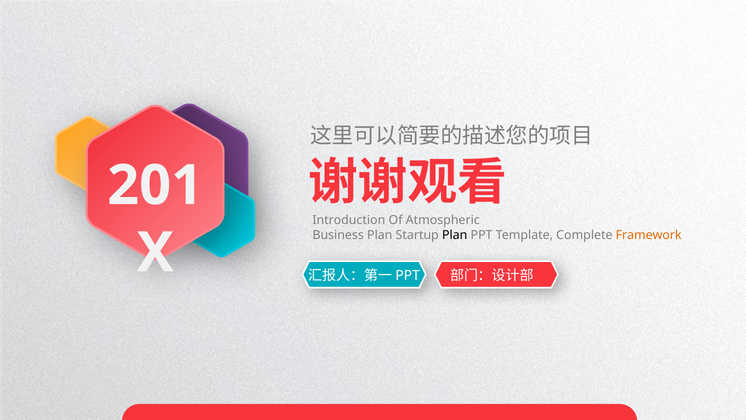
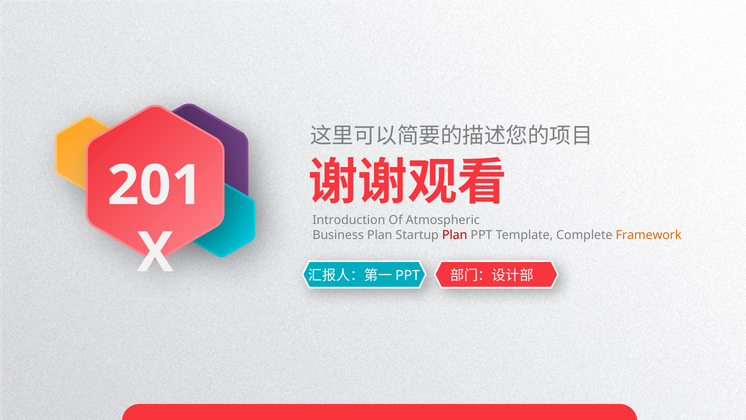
Plan colour: black -> red (455, 235)
